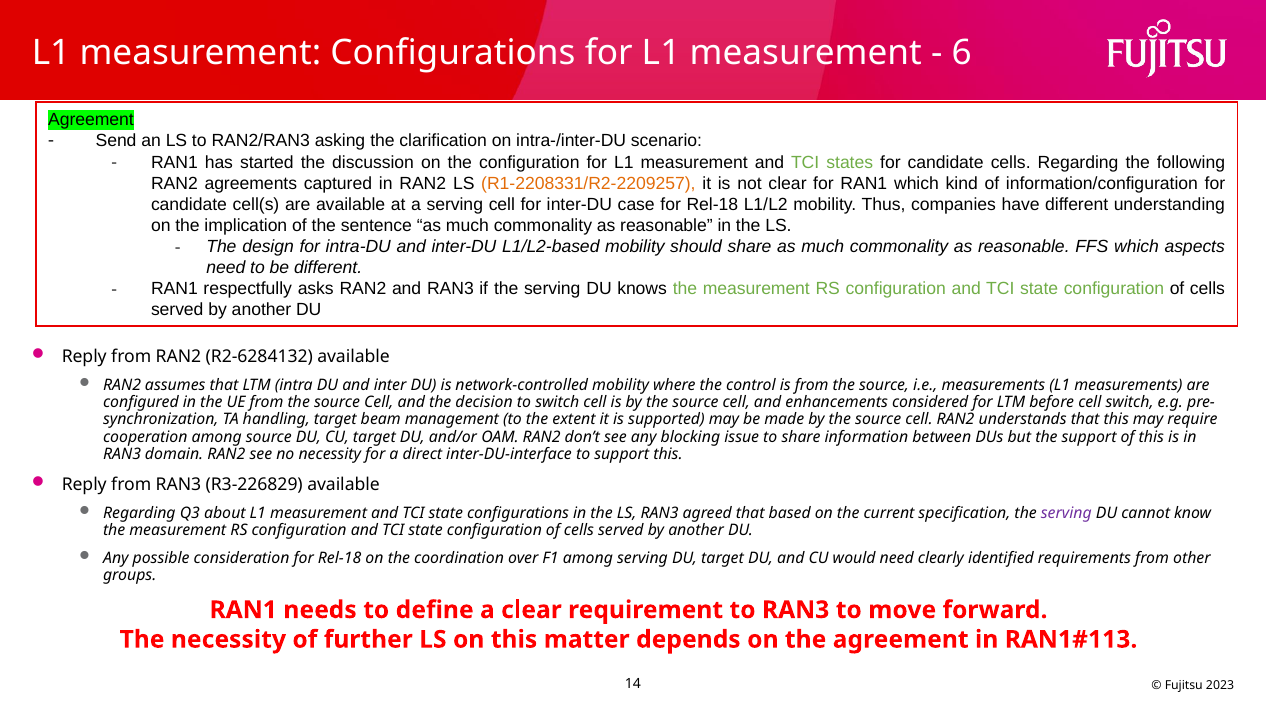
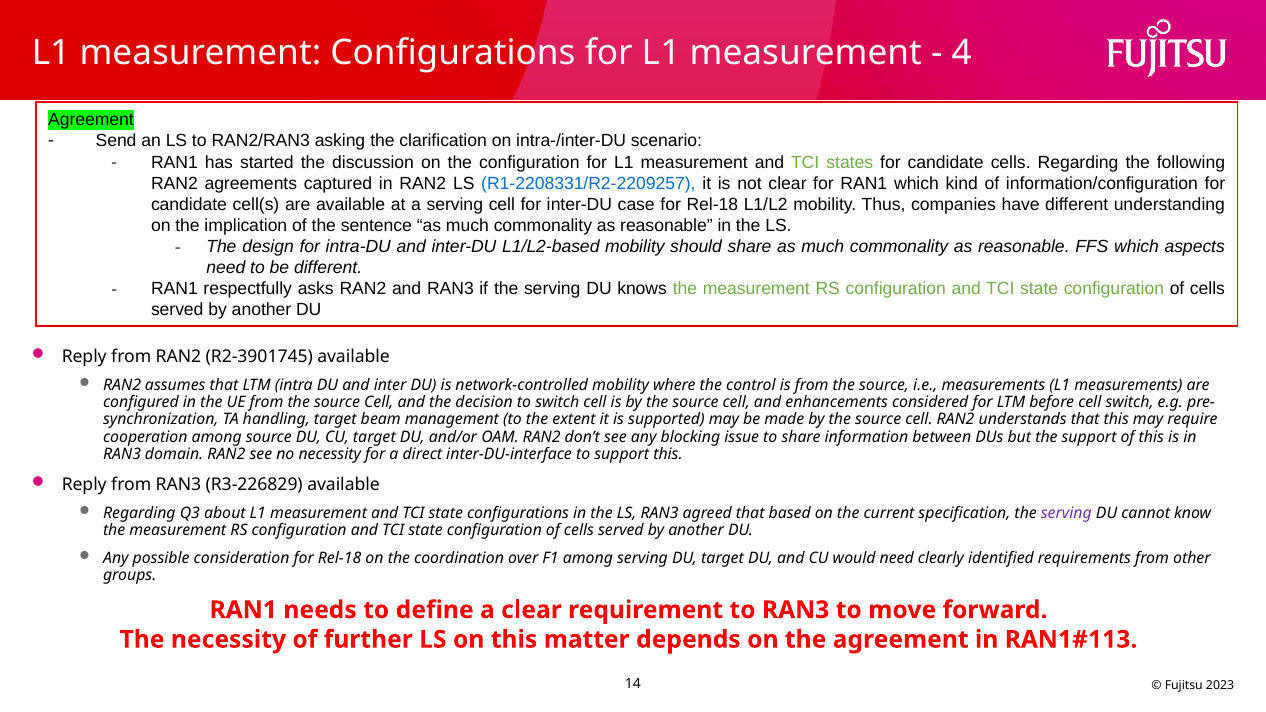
6: 6 -> 4 (962, 53)
R1-2208331/R2-2209257 colour: orange -> blue (588, 183)
R2-6284132: R2-6284132 -> R2-3901745 (259, 357)
